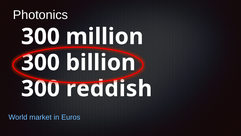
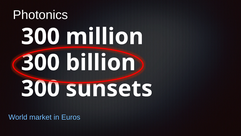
reddish: reddish -> sunsets (109, 88)
